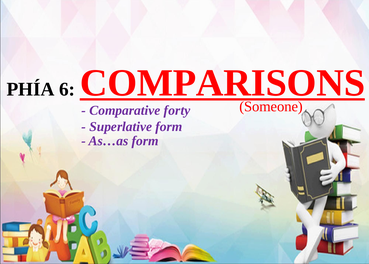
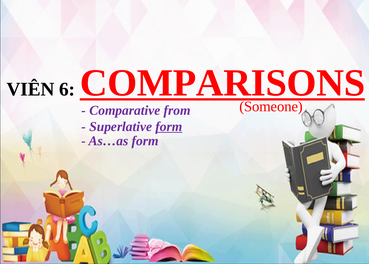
PHÍA: PHÍA -> VIÊN (31, 89)
forty: forty -> from (177, 110)
form underline: none -> present (169, 126)
